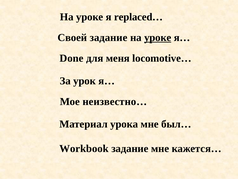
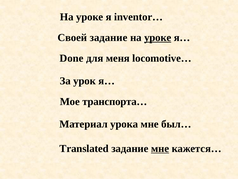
replaced…: replaced… -> inventor… (138, 17)
неизвестно…: неизвестно… -> транспорта… (115, 101)
Workbook: Workbook -> Translated (84, 148)
мне underline: none -> present (160, 148)
